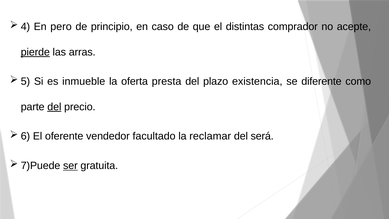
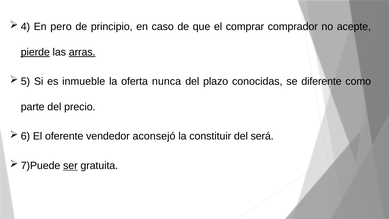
distintas: distintas -> comprar (245, 27)
arras underline: none -> present (82, 52)
presta: presta -> nunca (167, 81)
existencia: existencia -> conocidas (257, 81)
del underline: present -> none (54, 107)
facultado: facultado -> aconsejó (154, 136)
reclamar: reclamar -> constituir (210, 136)
